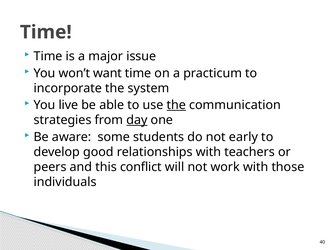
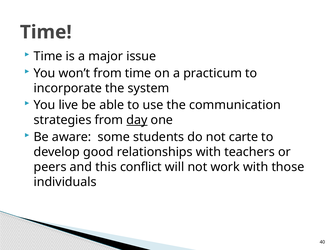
won’t want: want -> from (108, 73)
the underline: present -> none (176, 105)
early: early -> carte (244, 137)
